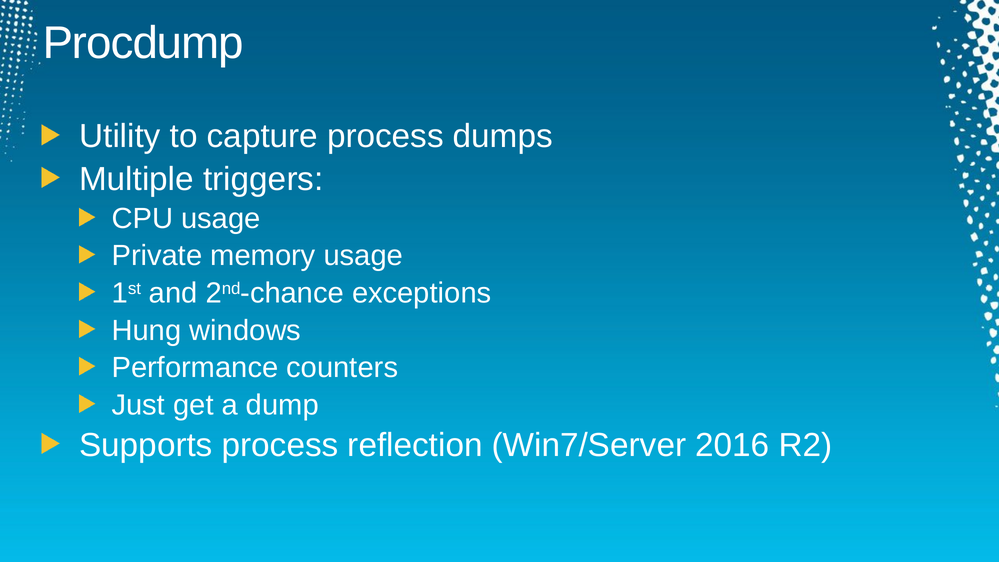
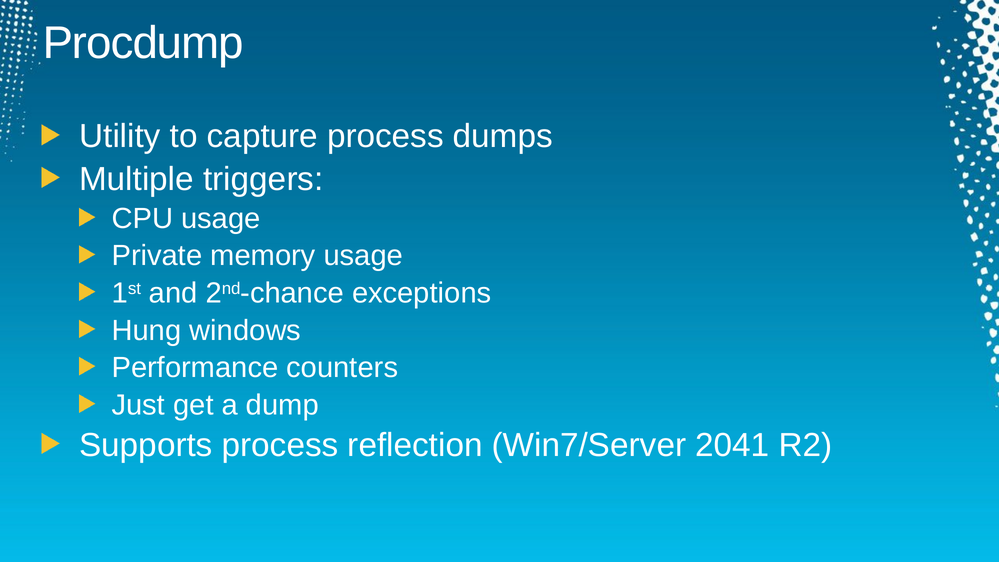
2016: 2016 -> 2041 (732, 445)
